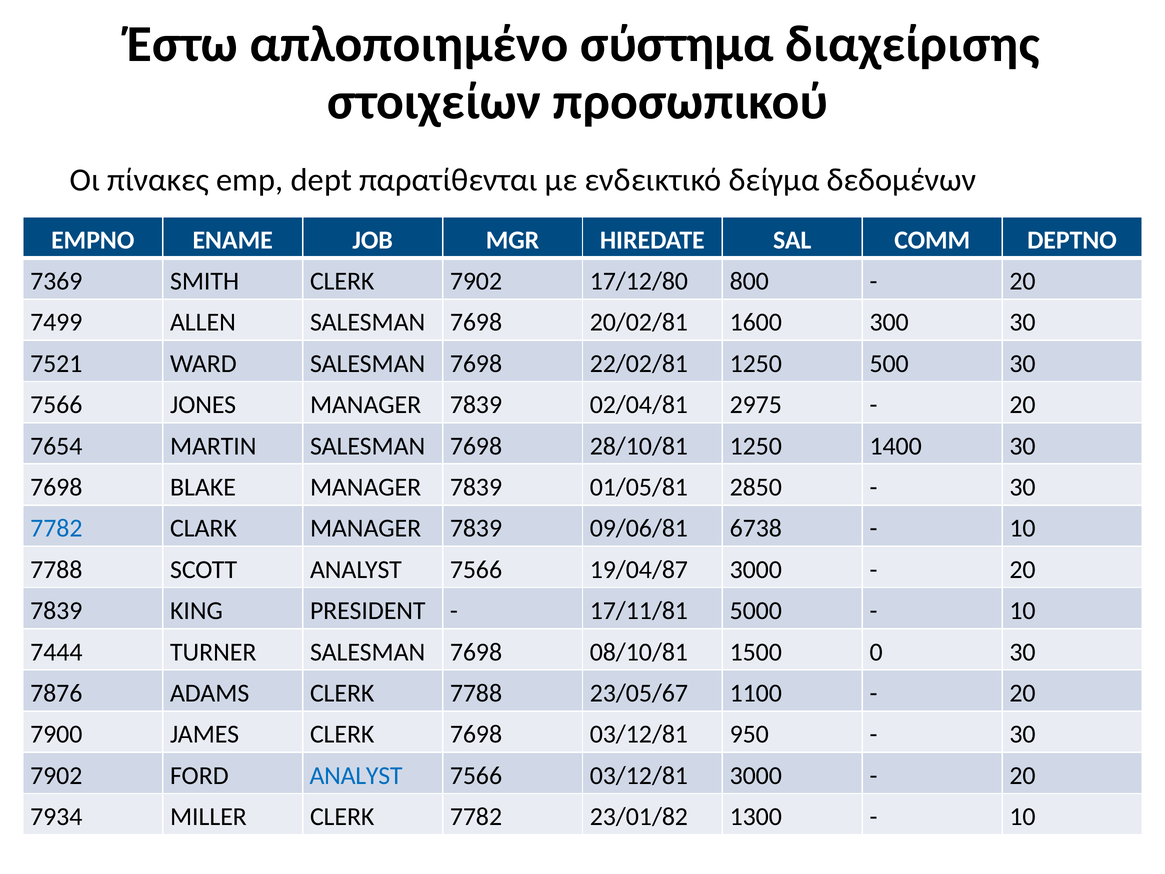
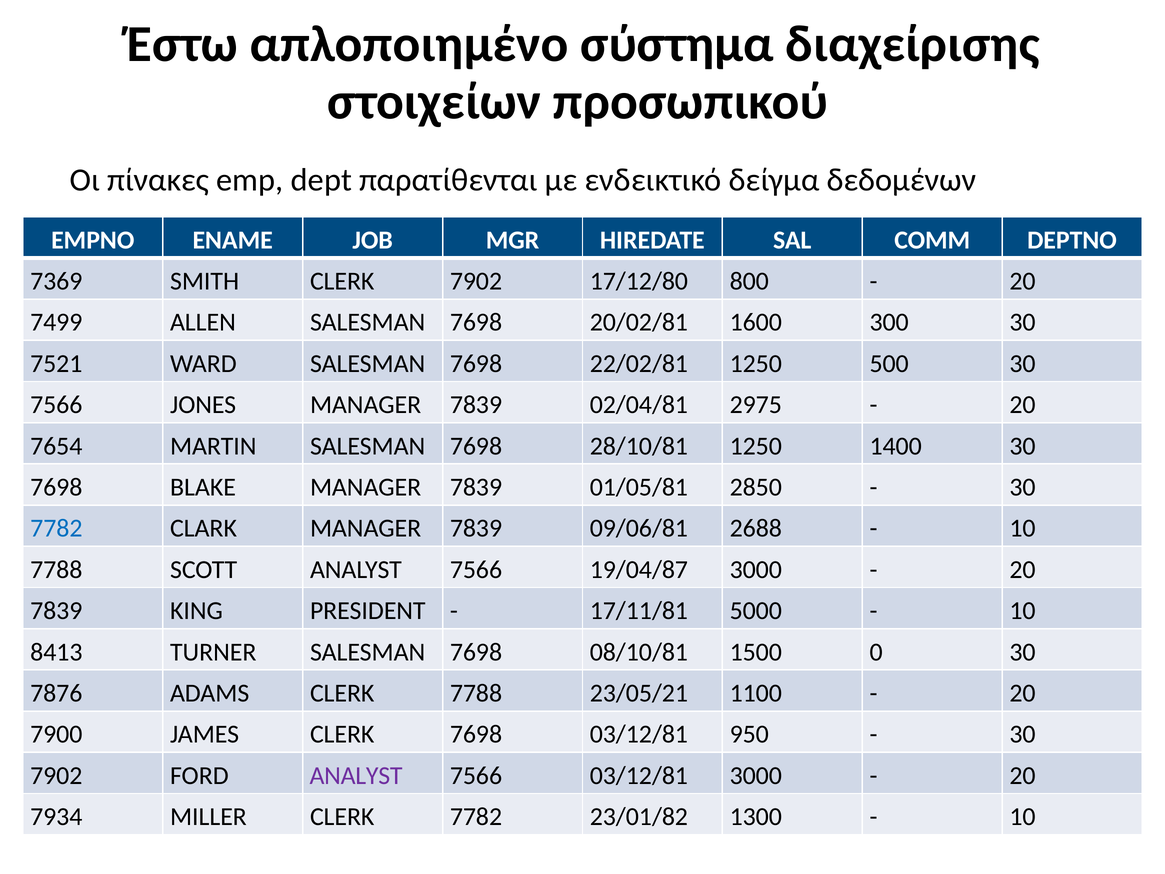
6738: 6738 -> 2688 (756, 528)
7444: 7444 -> 8413 (56, 652)
23/05/67: 23/05/67 -> 23/05/21 (639, 693)
ANALYST colour: blue -> purple (356, 775)
